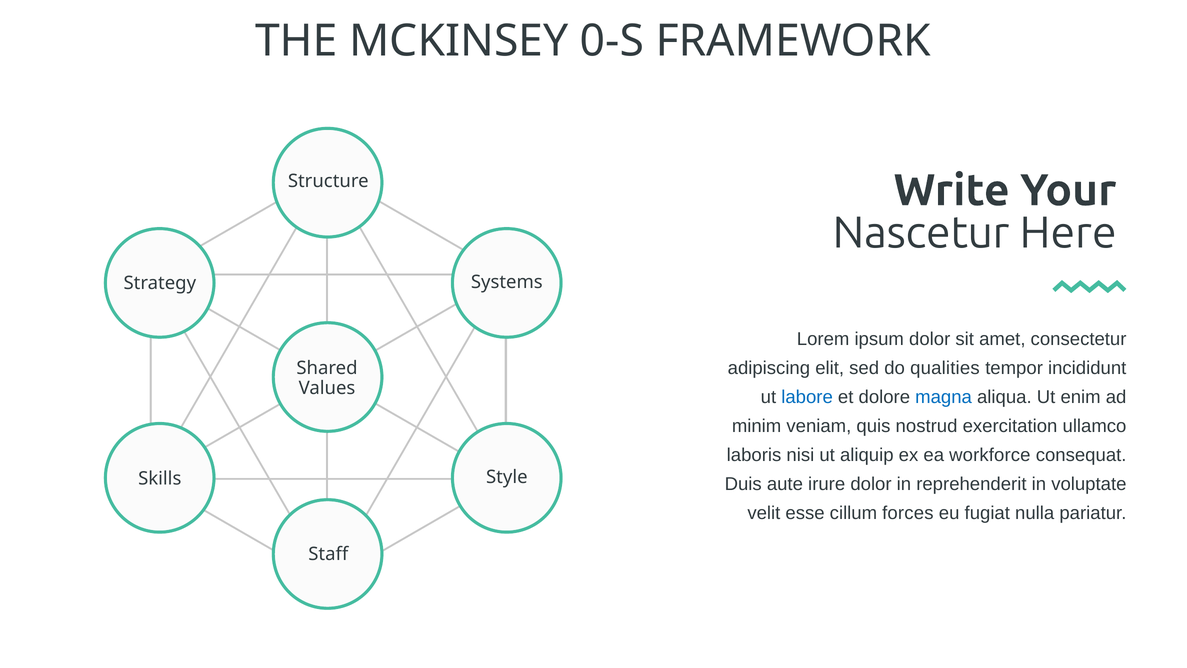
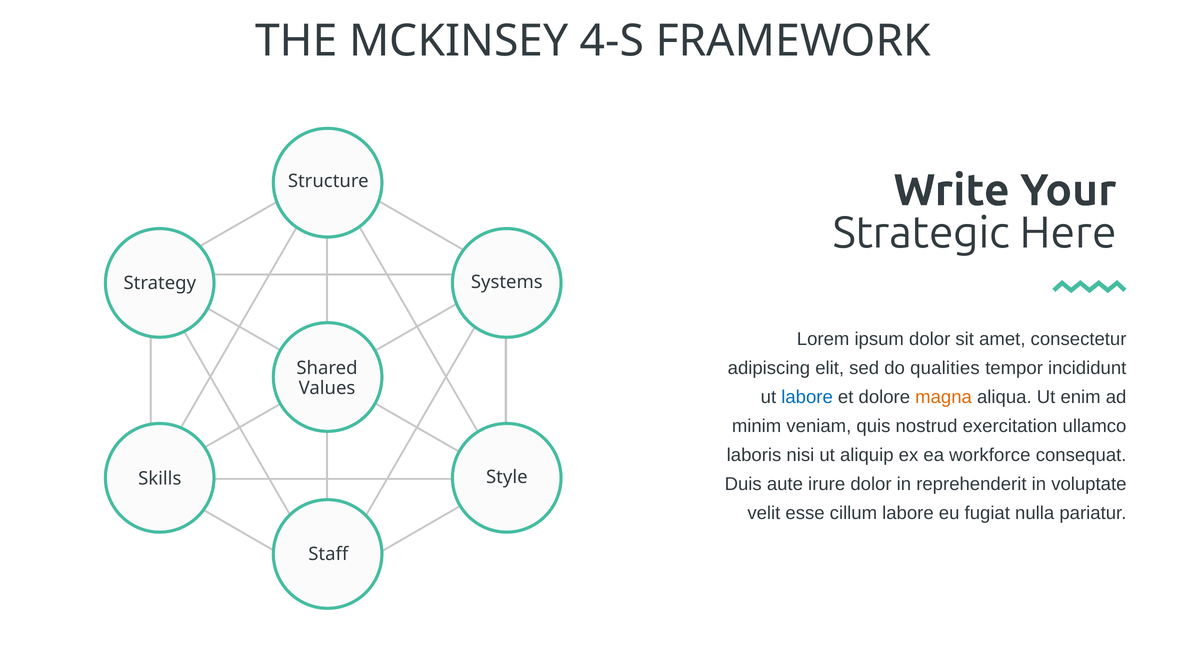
0-S: 0-S -> 4-S (612, 41)
Nascetur: Nascetur -> Strategic (921, 233)
magna colour: blue -> orange (944, 397)
cillum forces: forces -> labore (908, 513)
